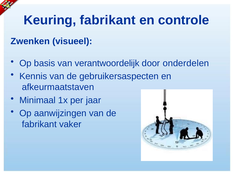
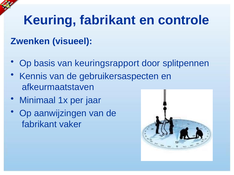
verantwoordelijk: verantwoordelijk -> keuringsrapport (107, 63)
onderdelen: onderdelen -> splitpennen (186, 63)
